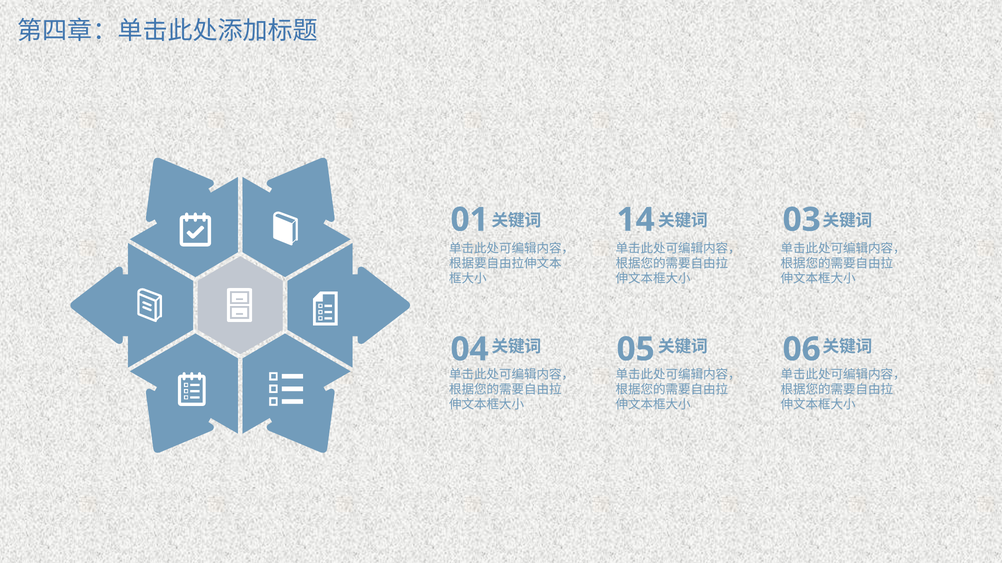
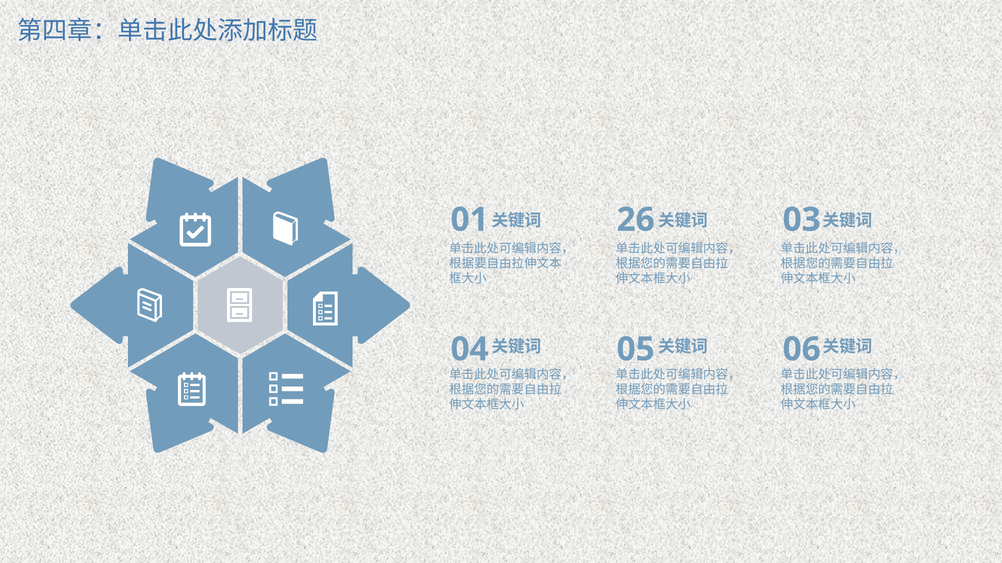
14: 14 -> 26 (636, 220)
